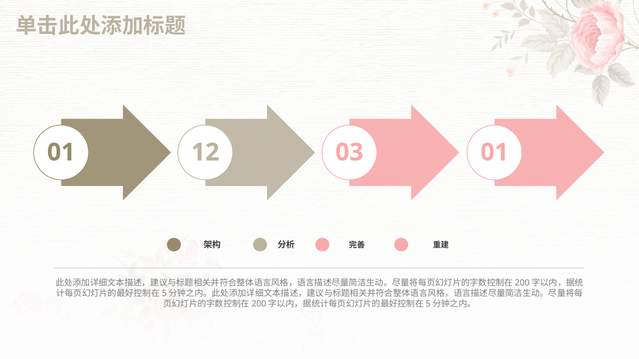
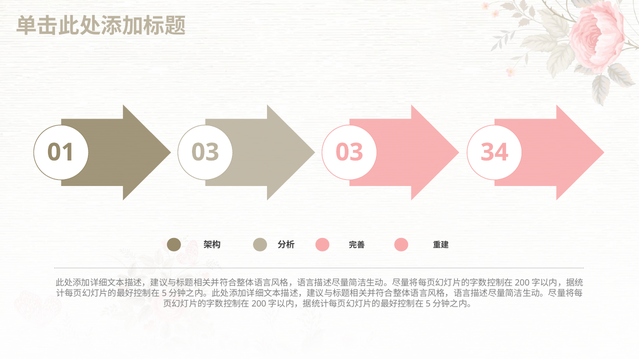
01 12: 12 -> 03 (205, 152)
03 01: 01 -> 34 (495, 152)
